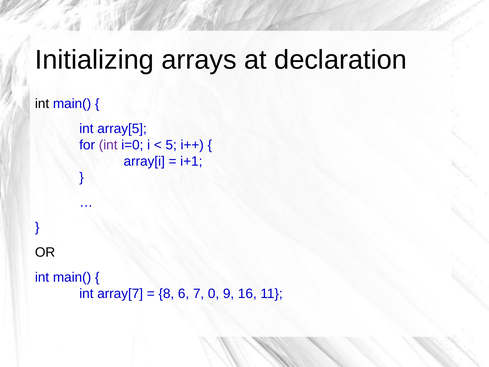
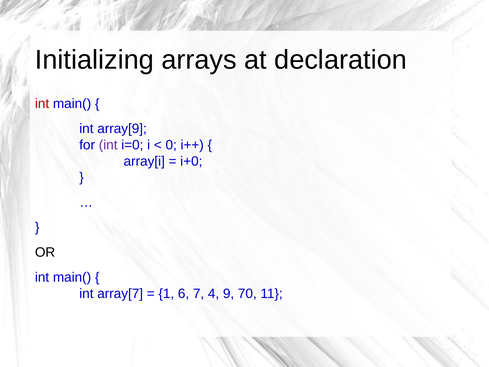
int colour: black -> red (42, 104)
array[5: array[5 -> array[9 (122, 129)
5: 5 -> 0 (171, 145)
i+1: i+1 -> i+0 (191, 161)
8: 8 -> 1 (166, 294)
0: 0 -> 4 (214, 294)
16: 16 -> 70 (247, 294)
